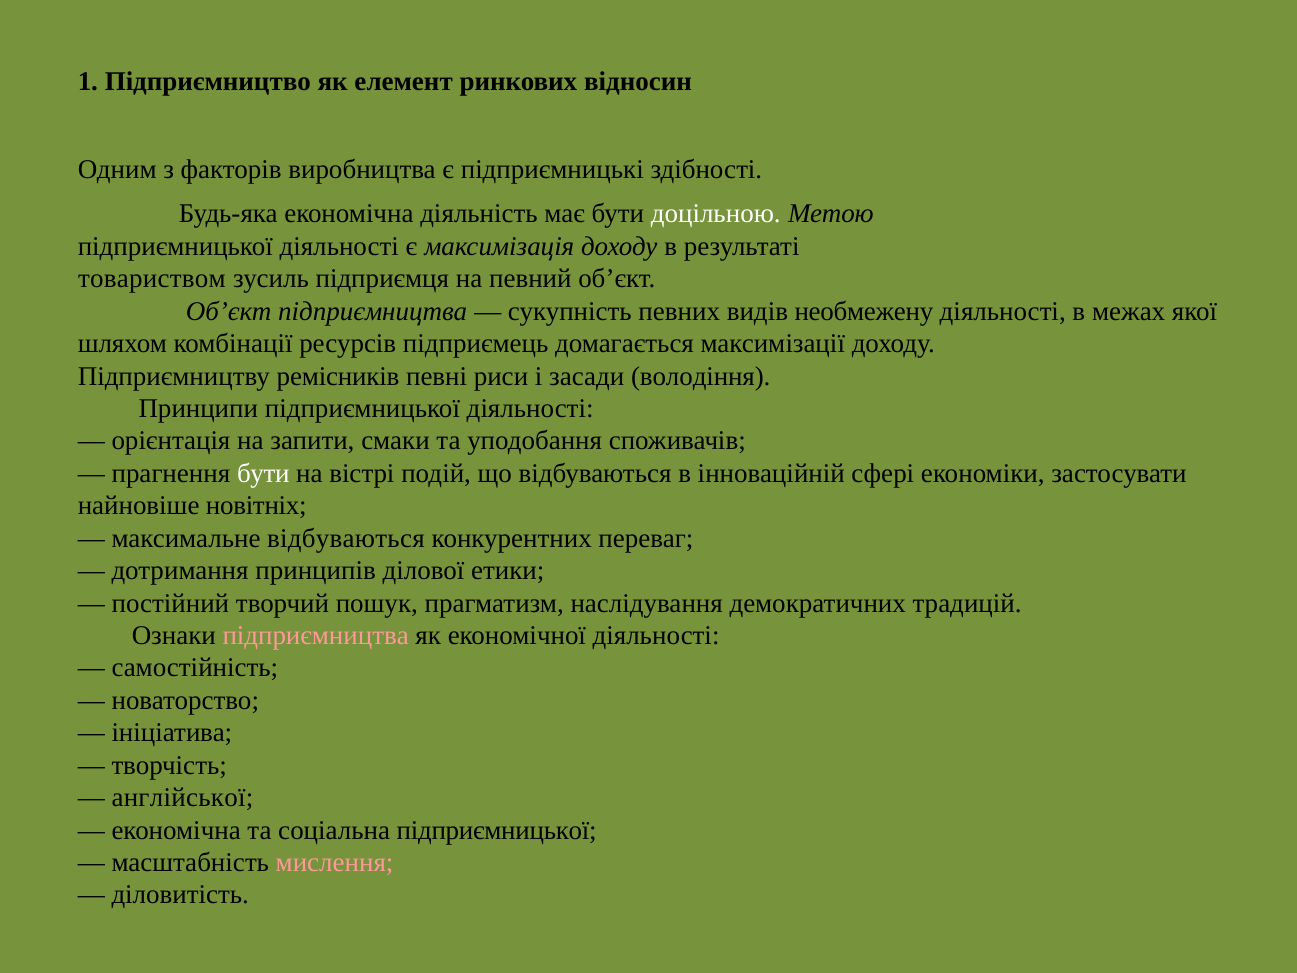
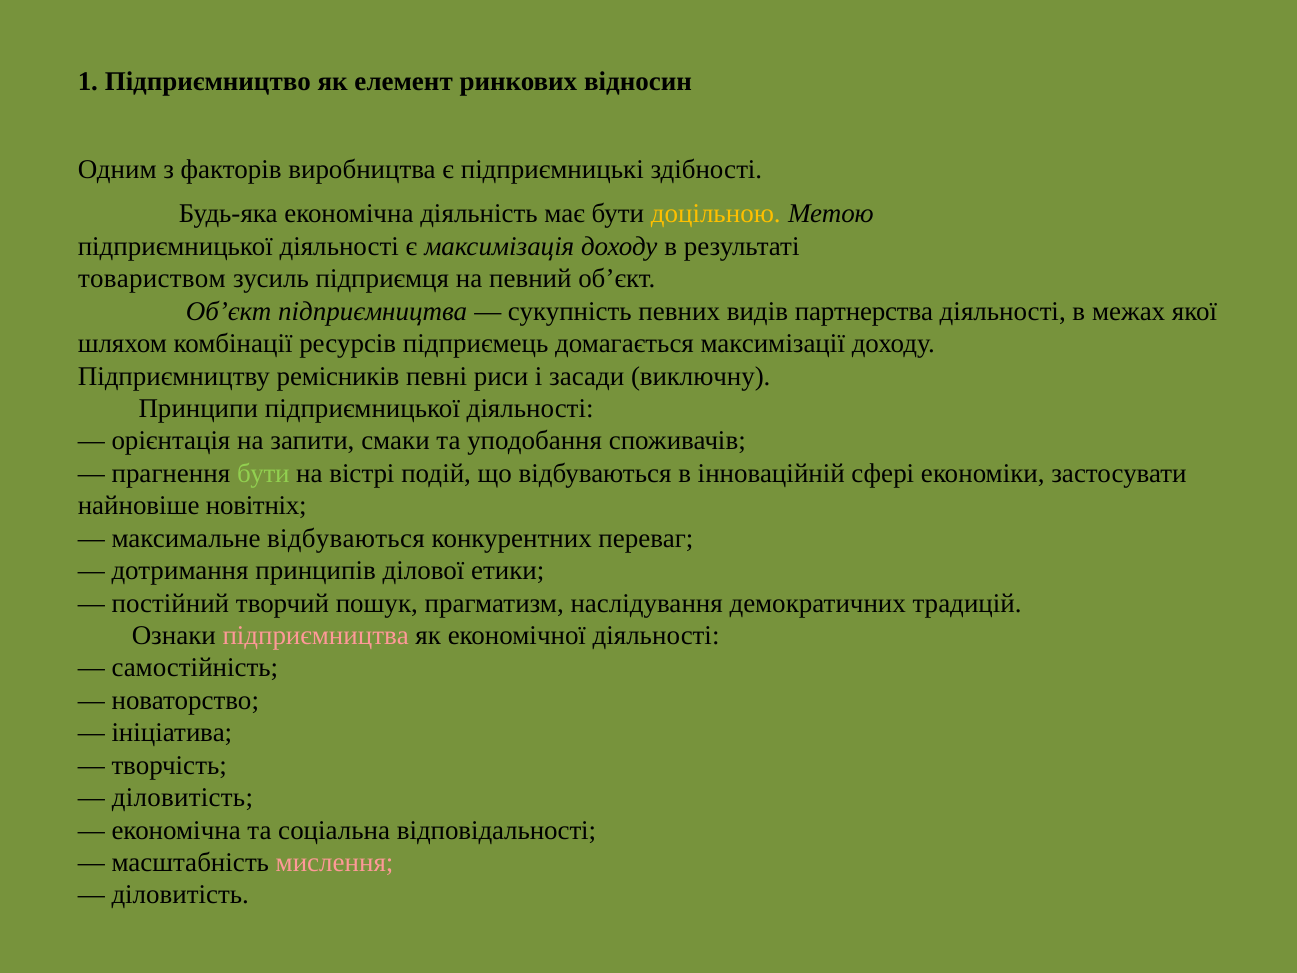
доцільною colour: white -> yellow (716, 214)
необмежену: необмежену -> партнерства (864, 311)
володіння: володіння -> виключну (701, 376)
бути colour: white -> light green (263, 473)
англійської: англійської -> діловитість (182, 798)
соціальна підприємницької: підприємницької -> відповідальності (497, 830)
